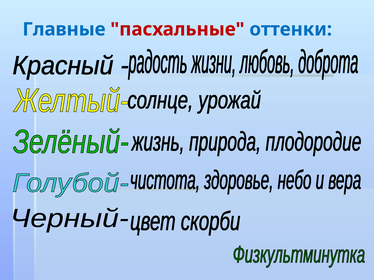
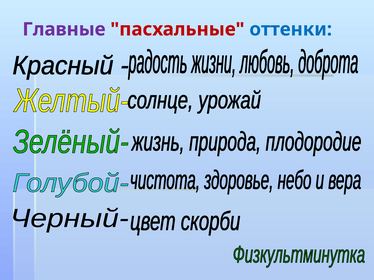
Главные colour: blue -> purple (64, 29)
